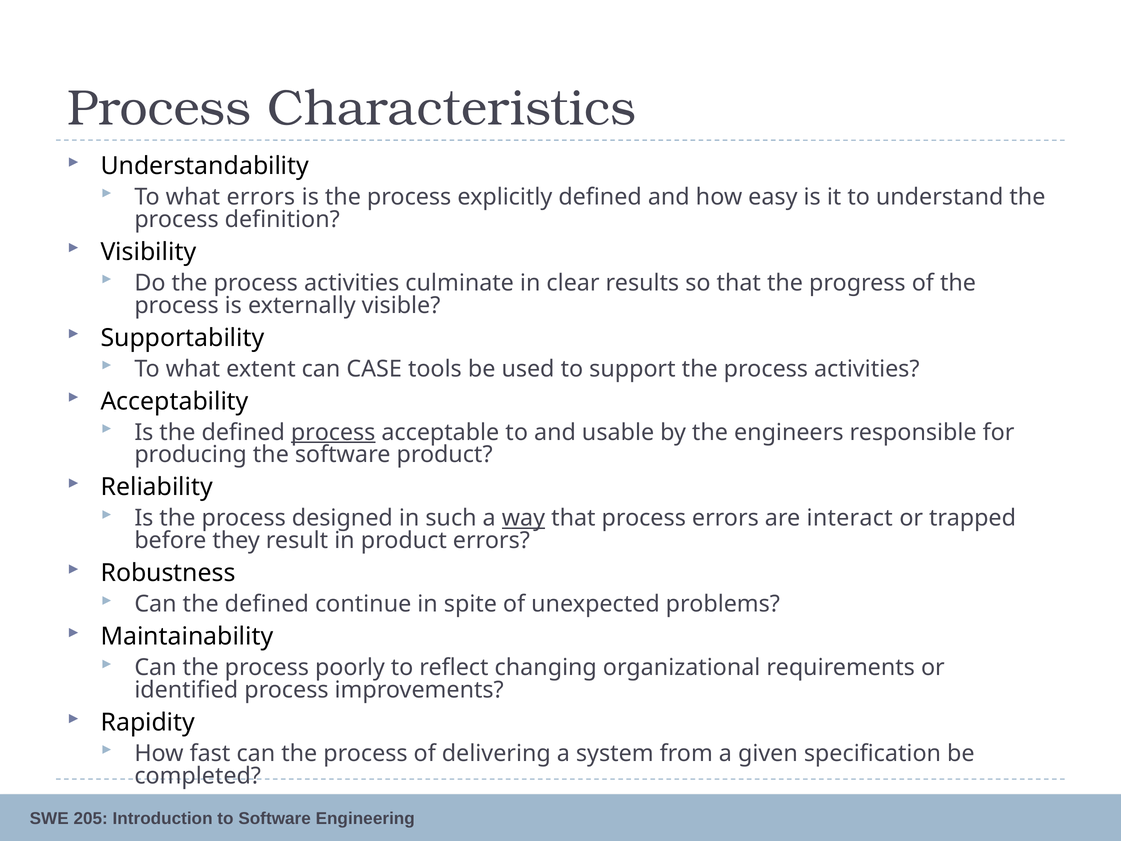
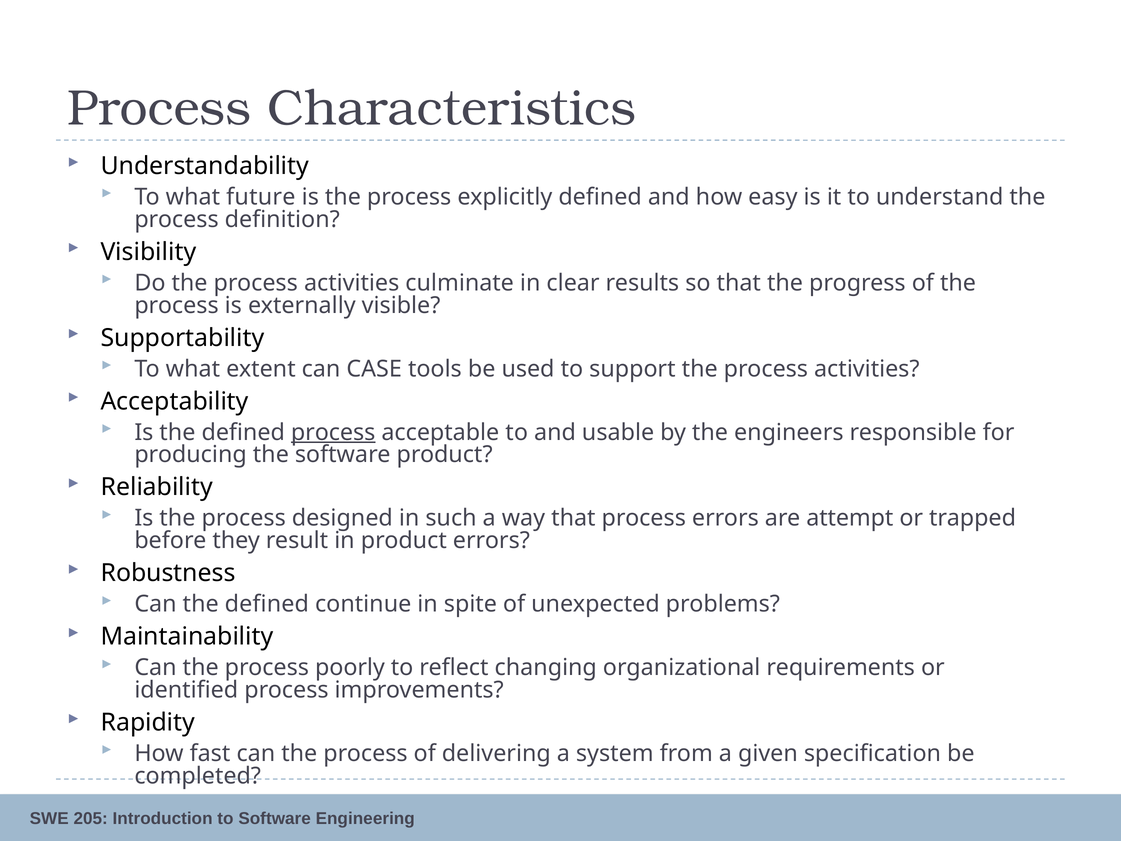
what errors: errors -> future (261, 197)
way underline: present -> none (523, 518)
interact: interact -> attempt (850, 518)
